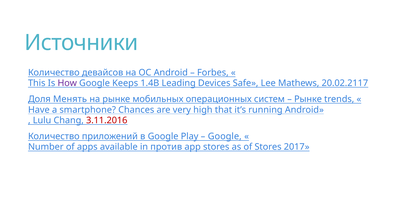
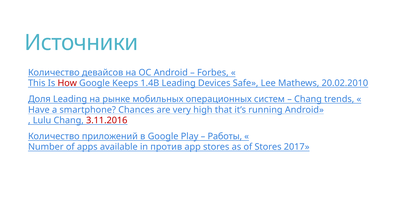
How colour: purple -> red (67, 83)
20.02.2117: 20.02.2117 -> 20.02.2010 (345, 83)
Доля Менять: Менять -> Leading (70, 99)
Рынке: Рынке -> Chang (308, 99)
Google: Google -> Работы (225, 136)
